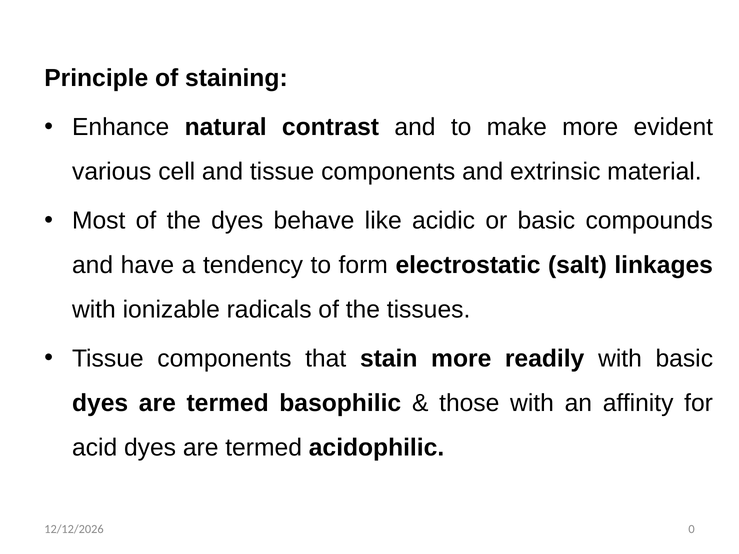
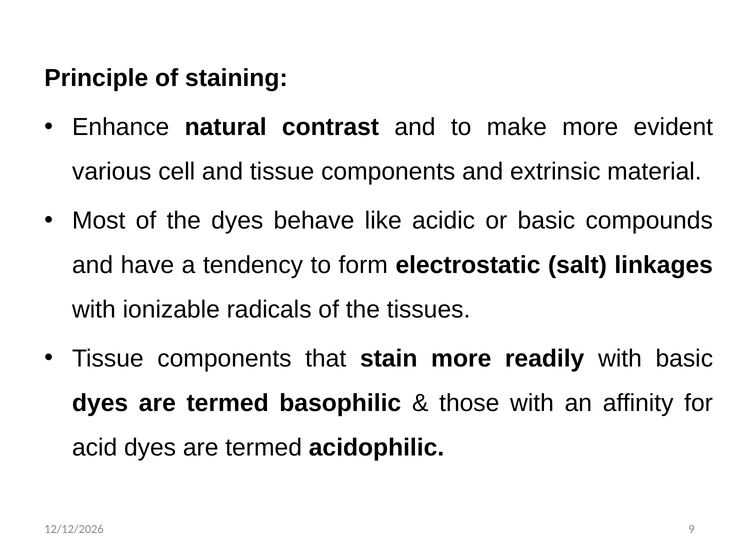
0: 0 -> 9 (692, 529)
